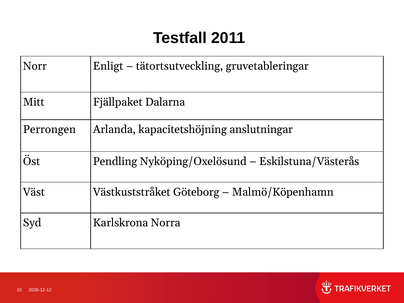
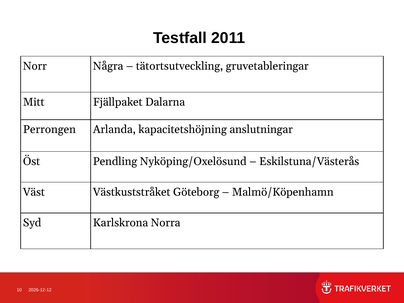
Enligt: Enligt -> Några (108, 66)
